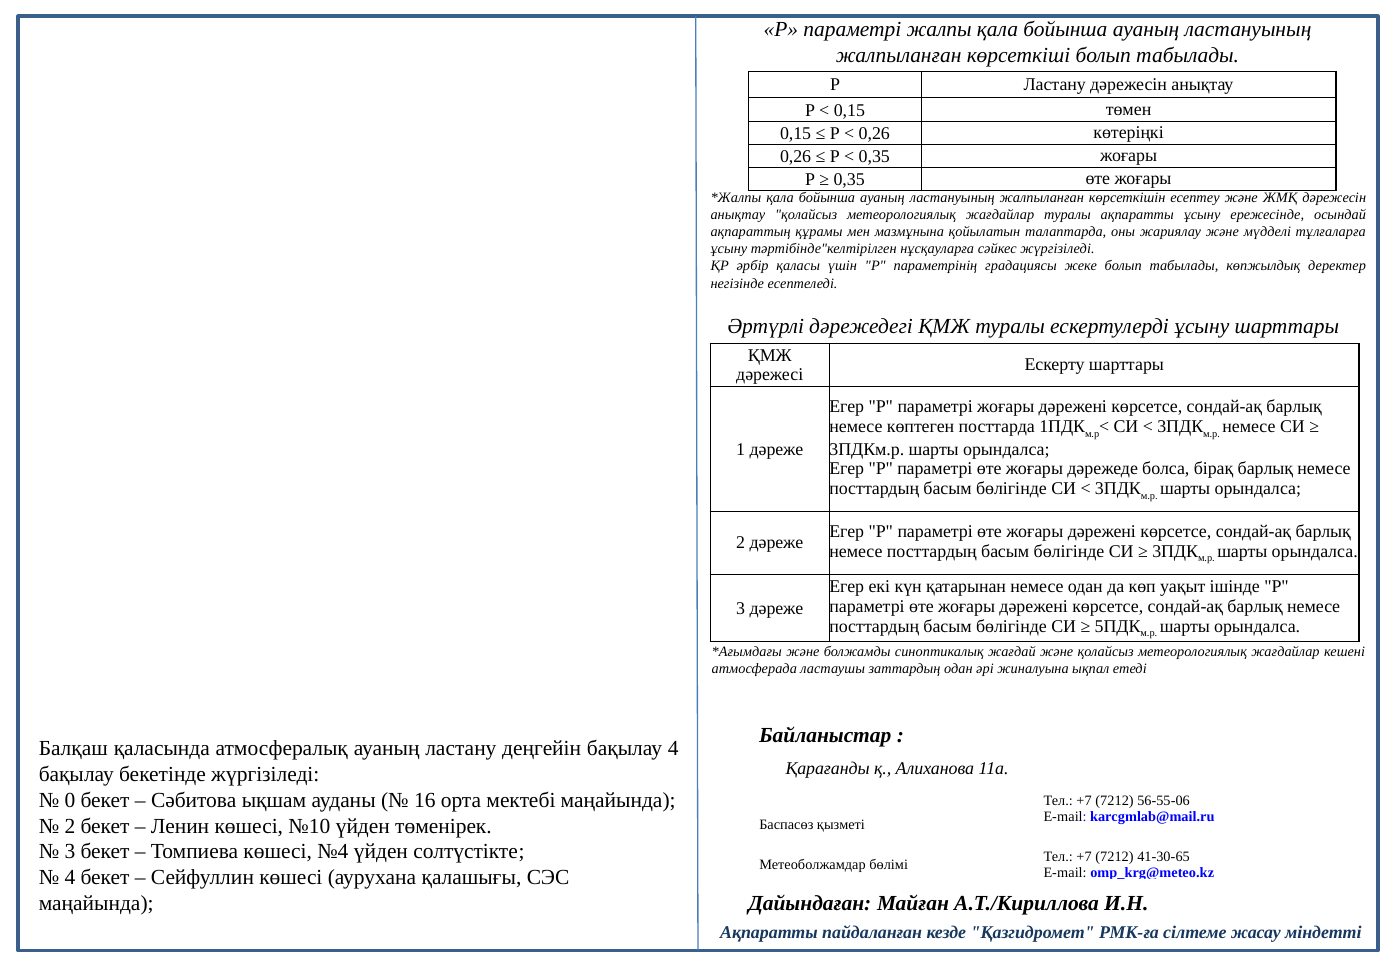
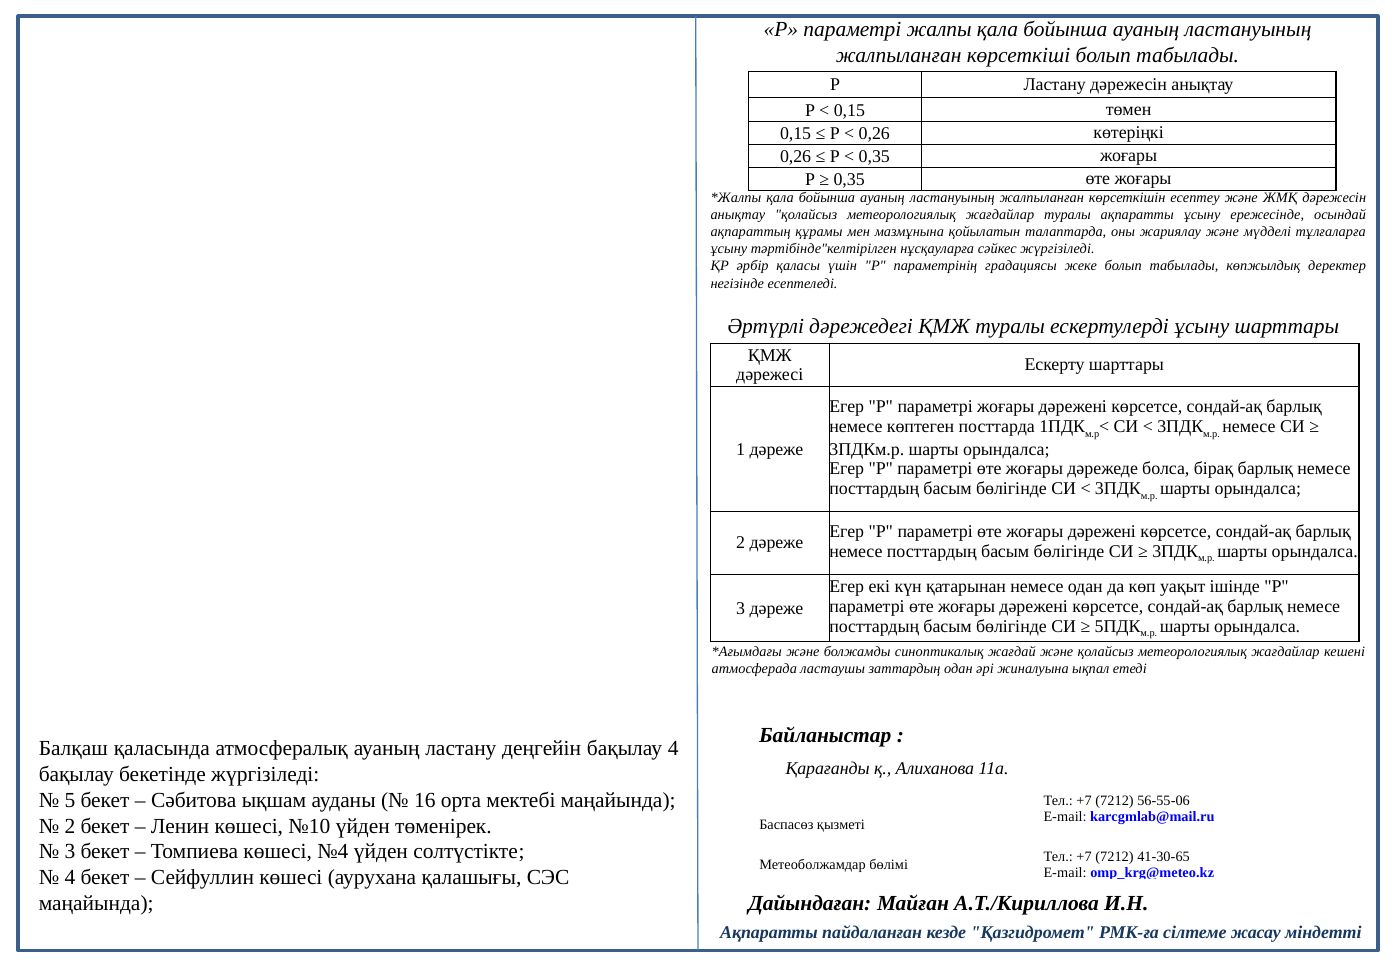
0: 0 -> 5 (70, 800)
